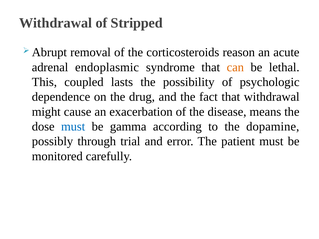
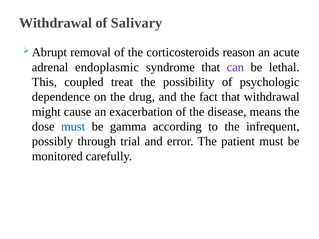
Stripped: Stripped -> Salivary (137, 23)
can colour: orange -> purple (235, 67)
lasts: lasts -> treat (122, 82)
dopamine: dopamine -> infrequent (273, 127)
